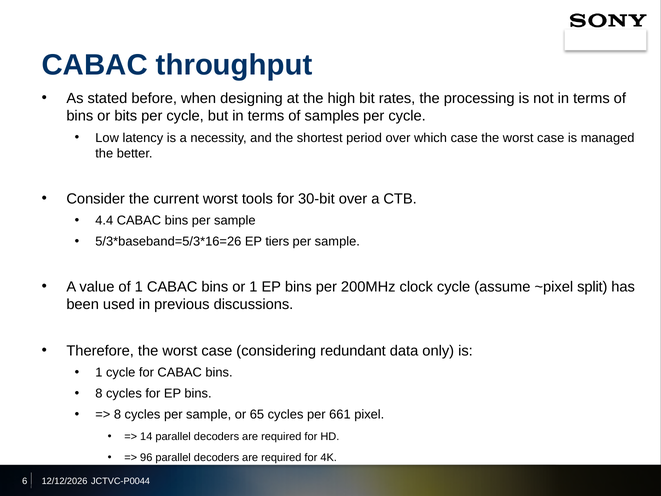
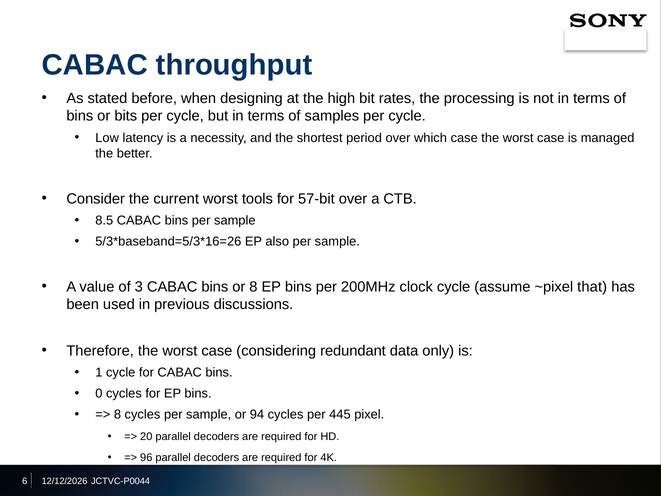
30-bit: 30-bit -> 57-bit (316, 199)
4.4: 4.4 -> 8.5 (104, 220)
tiers: tiers -> also (277, 241)
of 1: 1 -> 3 (139, 287)
or 1: 1 -> 8 (253, 287)
split: split -> that (592, 287)
8: 8 -> 0 (99, 394)
65: 65 -> 94 (257, 414)
661: 661 -> 445 (340, 414)
14: 14 -> 20 (146, 436)
